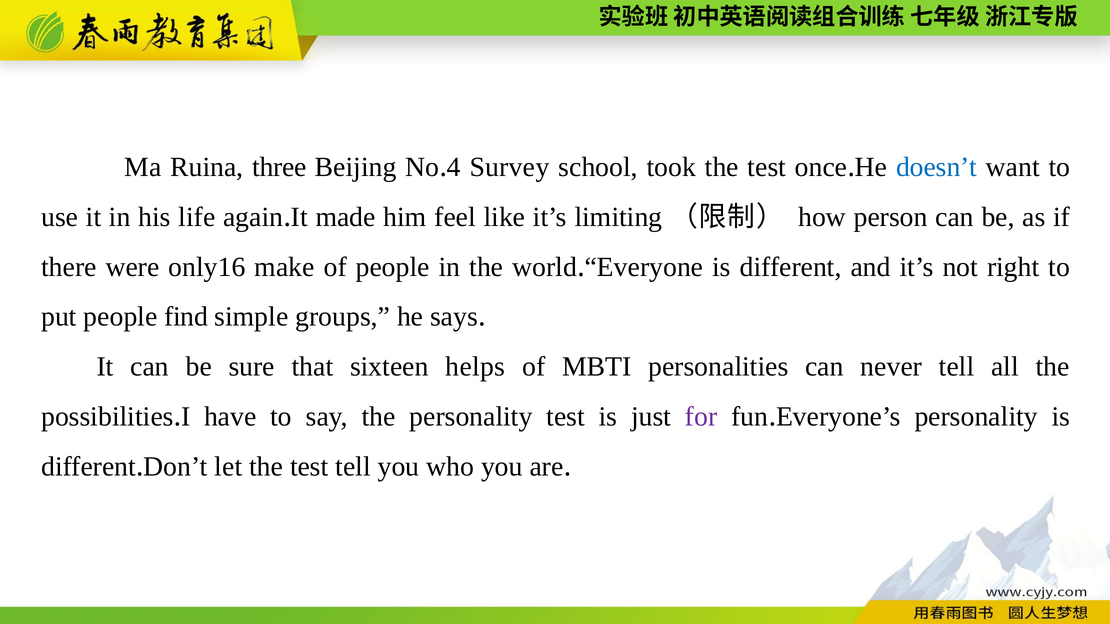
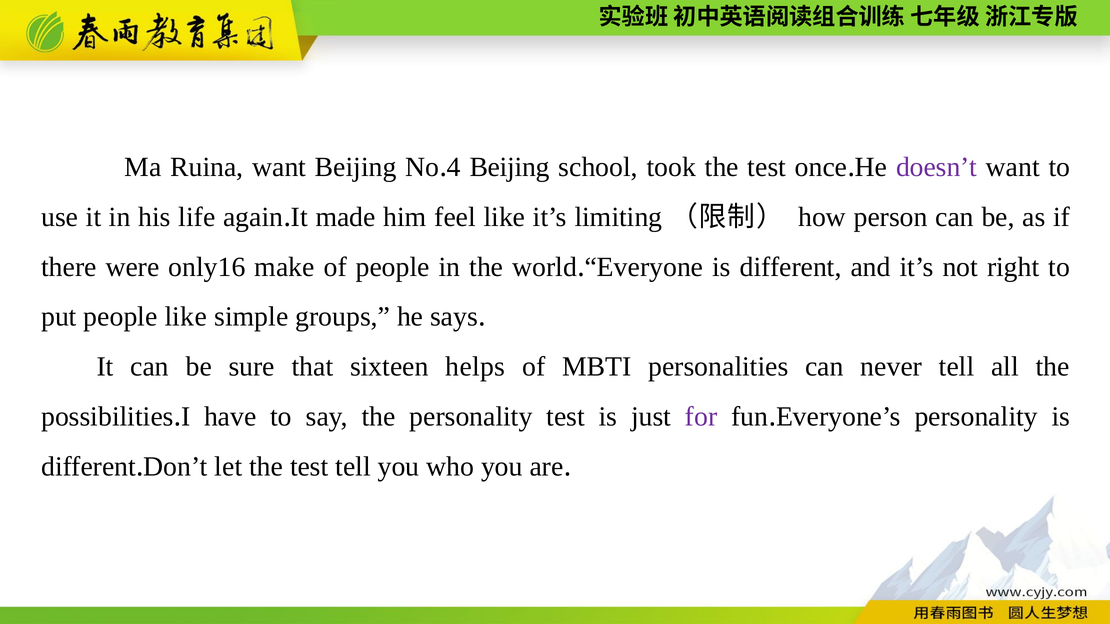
Ruina three: three -> want (279, 167)
Survey: Survey -> Beijing (510, 167)
doesn’t colour: blue -> purple (937, 167)
people find: find -> like (186, 317)
